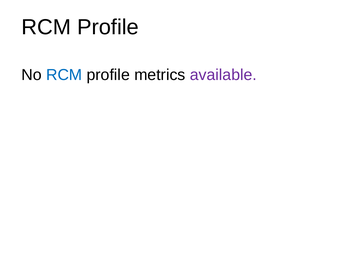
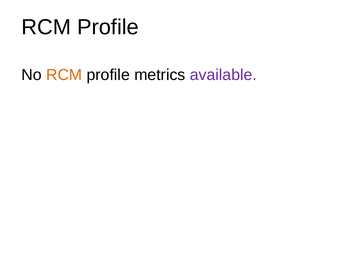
RCM colour: blue -> orange (64, 75)
